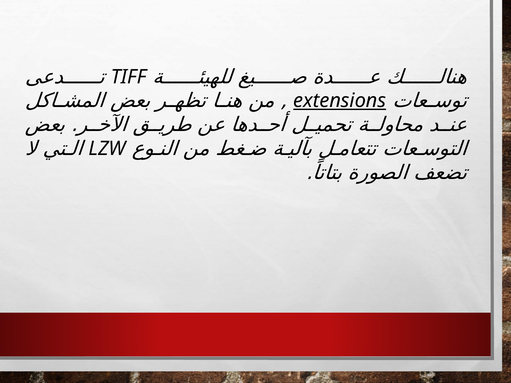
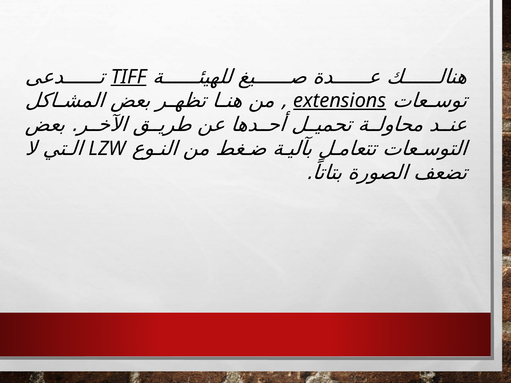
TIFF underline: none -> present (129, 77)
